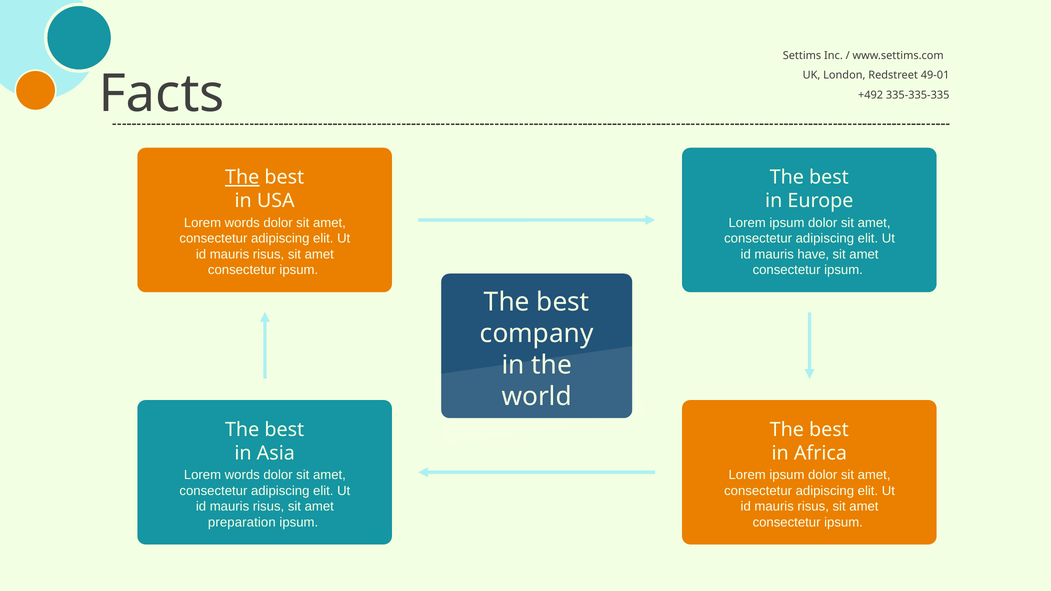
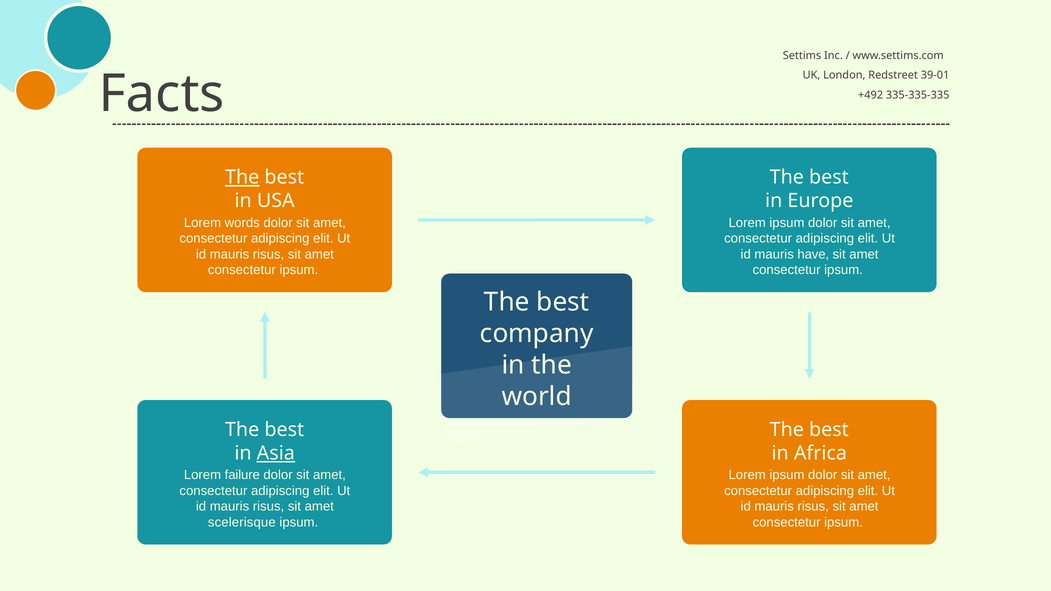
49-01: 49-01 -> 39-01 (935, 75)
Asia underline: none -> present (276, 453)
words: words -> failure (242, 475)
preparation: preparation -> scelerisque (242, 522)
